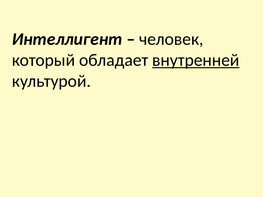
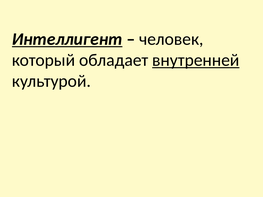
Интеллигент underline: none -> present (67, 39)
